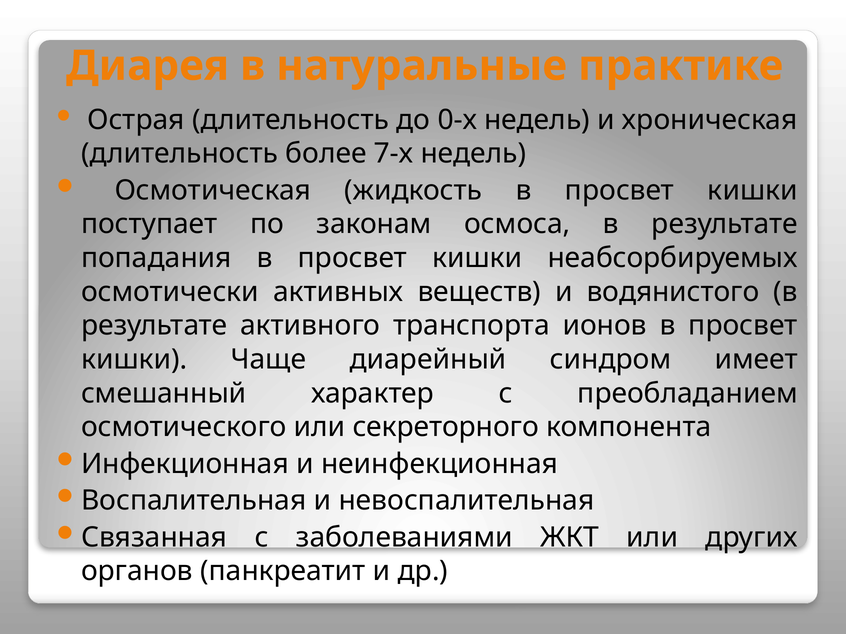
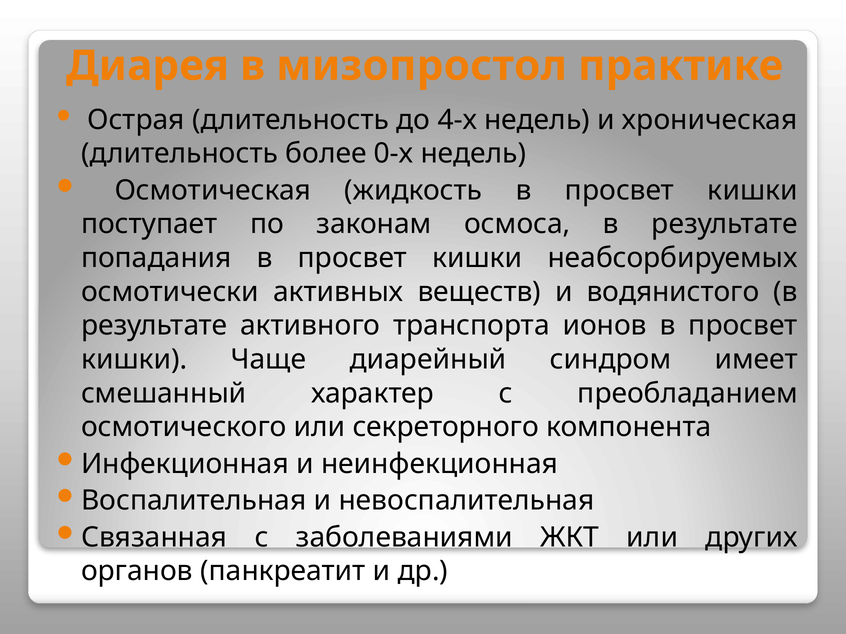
натуральные: натуральные -> мизопростол (422, 66)
0-х: 0-х -> 4-х (457, 120)
7-х: 7-х -> 0-х (394, 154)
